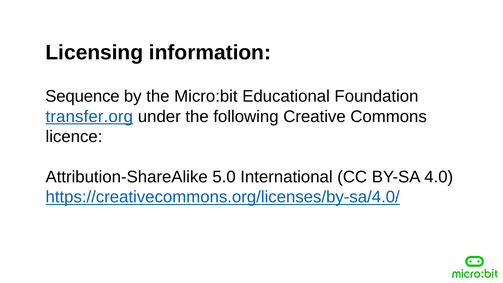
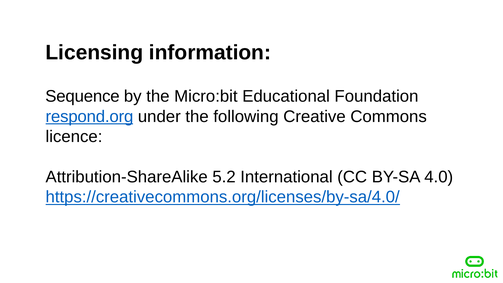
transfer.org: transfer.org -> respond.org (89, 116)
5.0: 5.0 -> 5.2 (224, 177)
